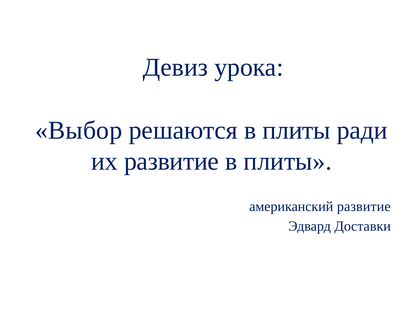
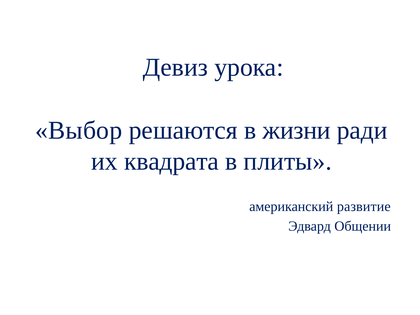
решаются в плиты: плиты -> жизни (297, 130)
их развитие: развитие -> квадрата (171, 161)
Доставки: Доставки -> Общении (363, 226)
